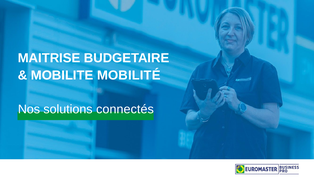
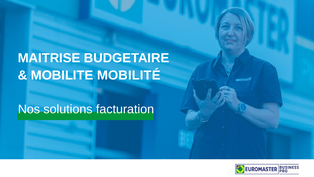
connectés: connectés -> facturation (125, 109)
